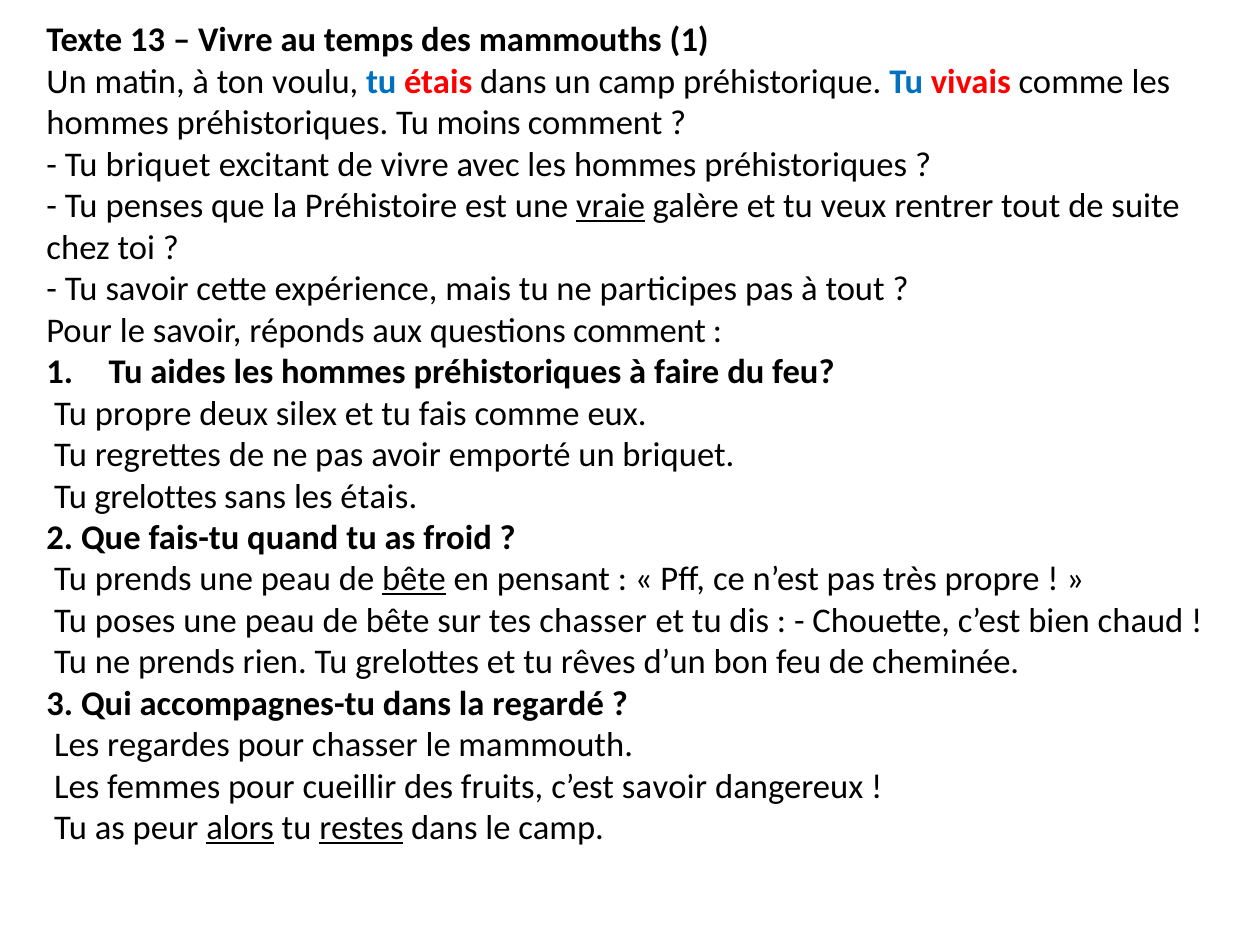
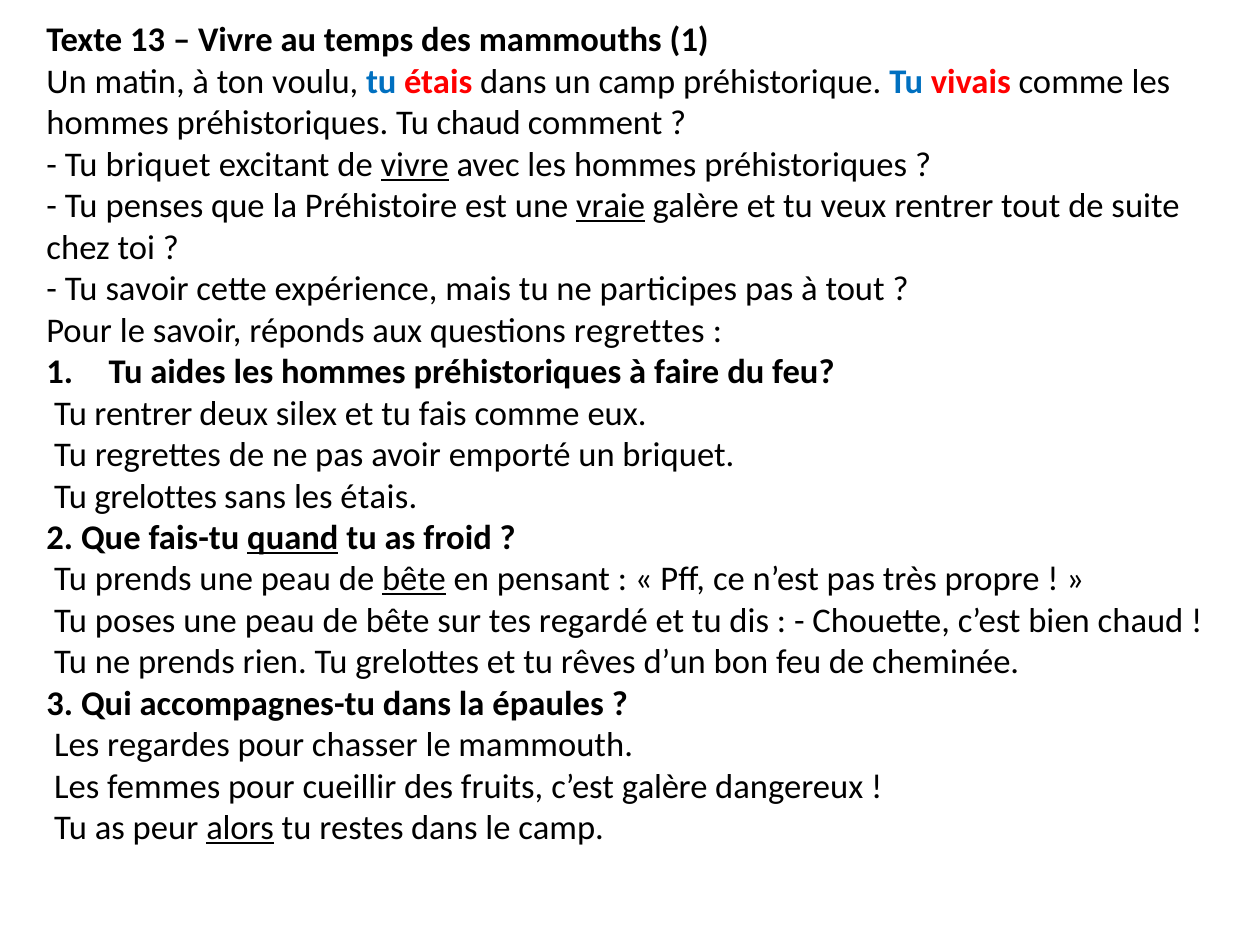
Tu moins: moins -> chaud (479, 123)
vivre underline: none -> present (415, 165)
questions comment: comment -> regrettes (639, 331)
Tu propre: propre -> rentrer (143, 414)
quand underline: none -> present (293, 538)
tes chasser: chasser -> regardé (593, 621)
regardé: regardé -> épaules (548, 704)
c’est savoir: savoir -> galère (665, 787)
restes underline: present -> none (361, 828)
